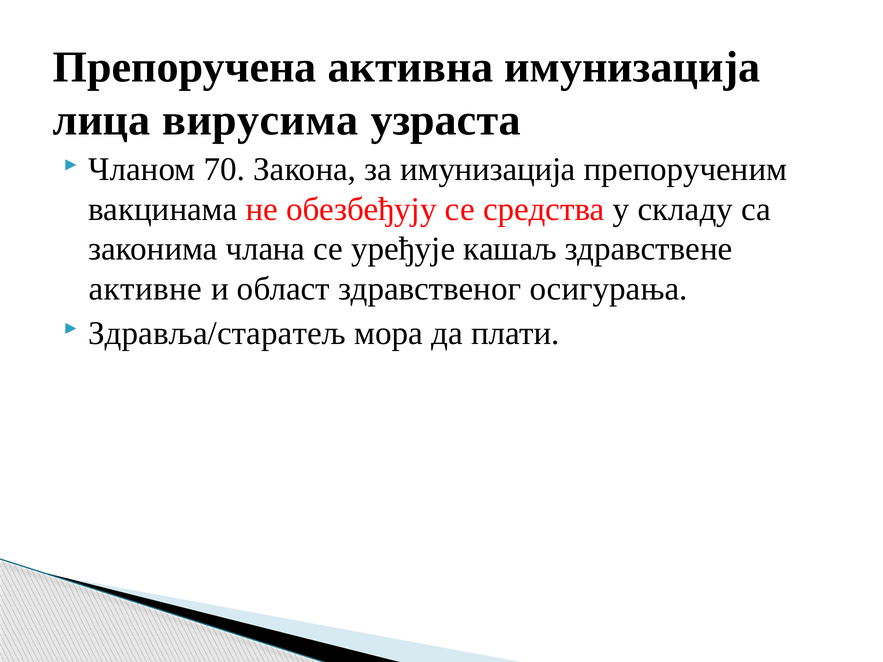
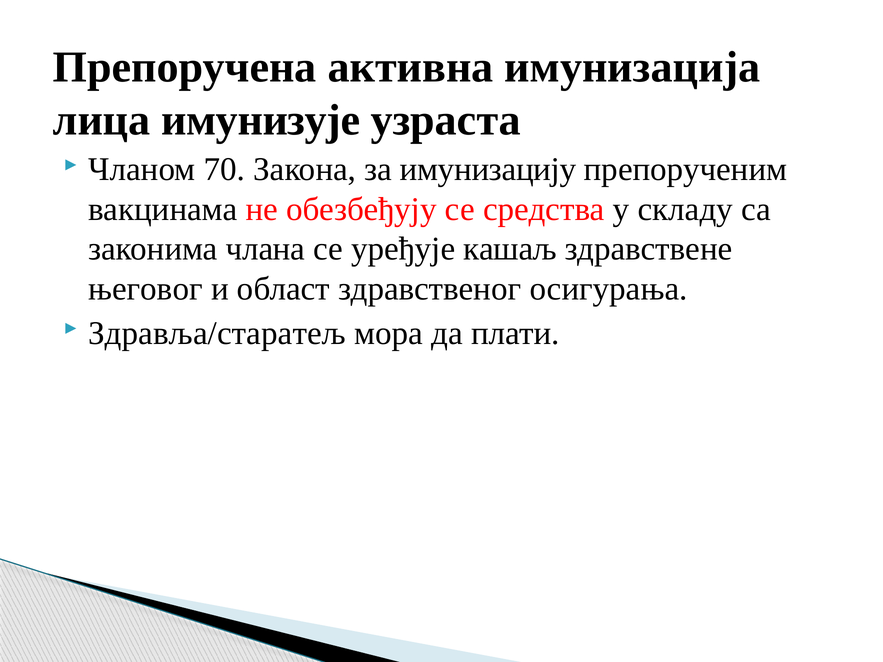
вирусима: вирусима -> имунизује (261, 120)
за имунизација: имунизација -> имунизацију (488, 170)
активне: активне -> његовог (145, 289)
